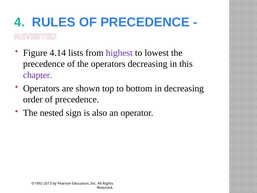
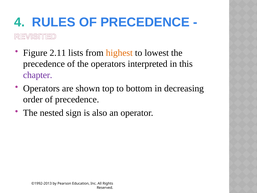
4.14: 4.14 -> 2.11 (58, 53)
highest colour: purple -> orange (119, 53)
operators decreasing: decreasing -> interpreted (148, 64)
